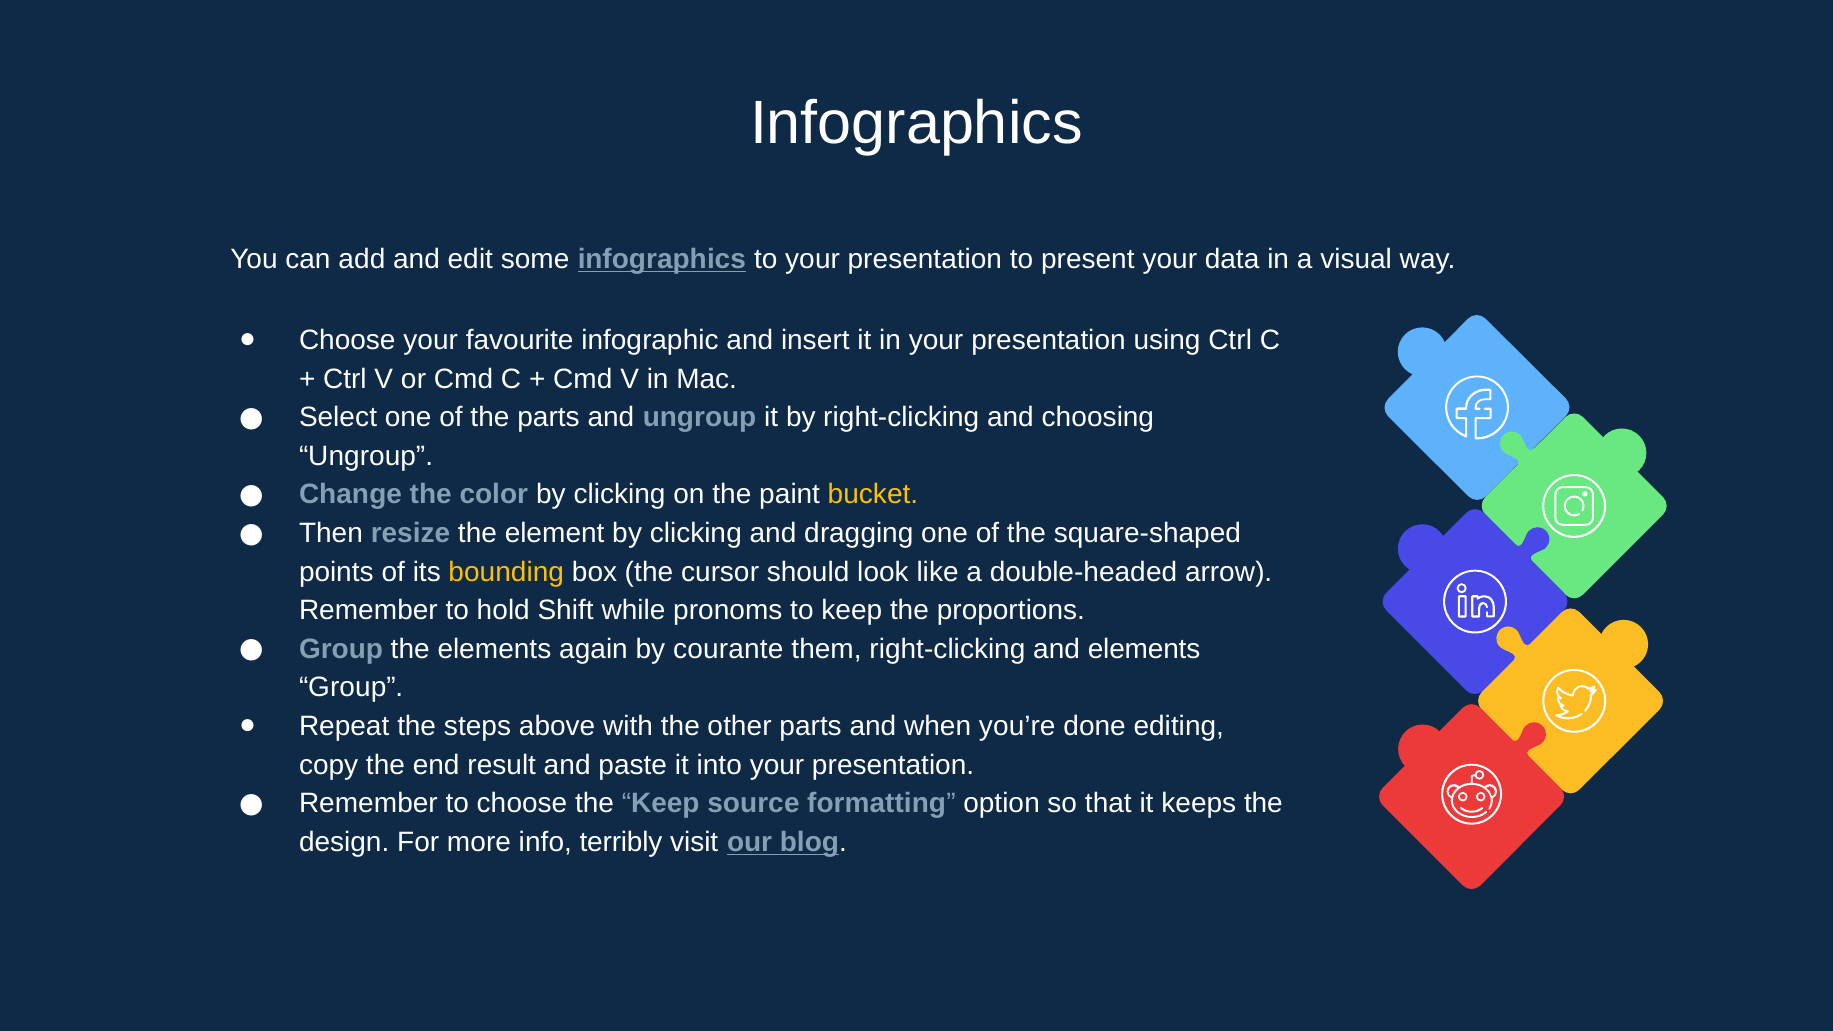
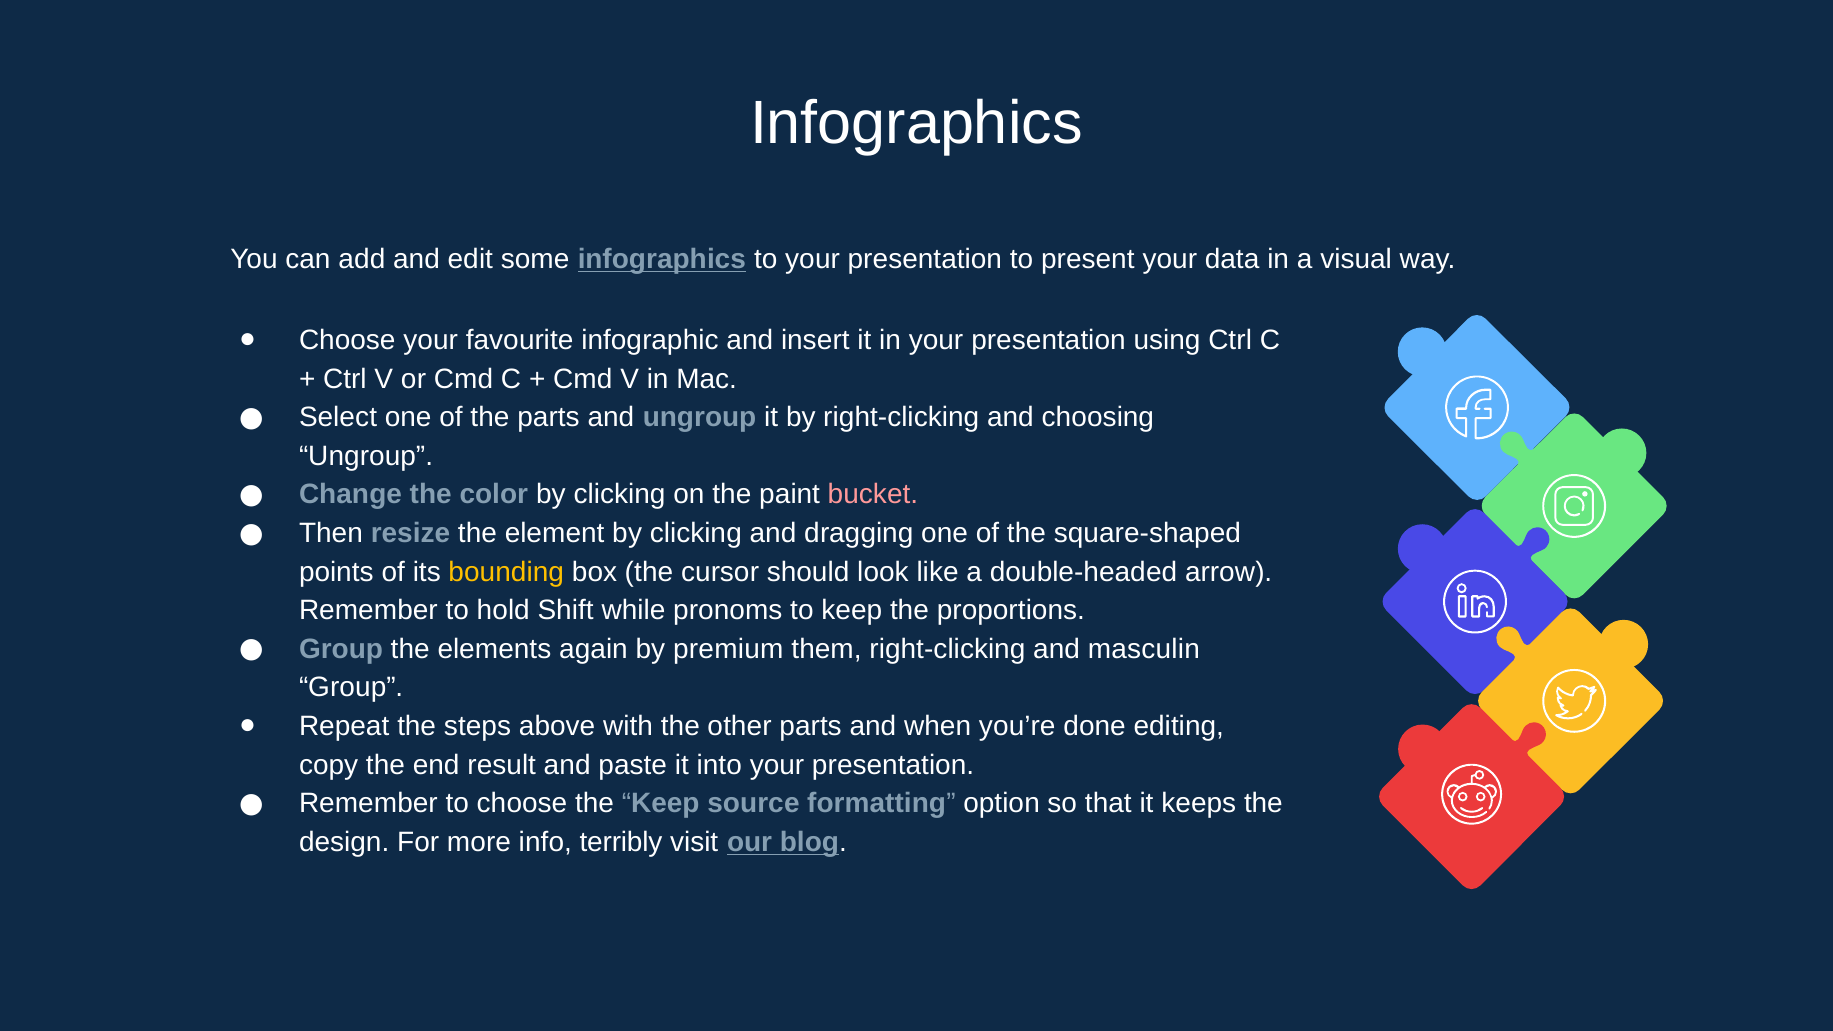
bucket colour: yellow -> pink (873, 495)
courante: courante -> premium (728, 649)
and elements: elements -> masculin (1144, 649)
